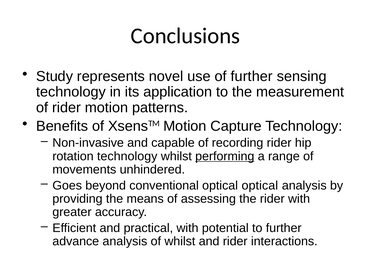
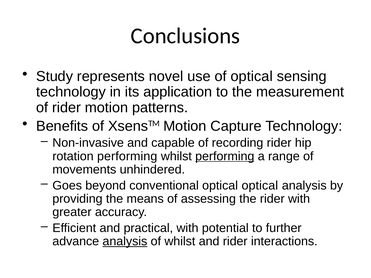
of further: further -> optical (252, 76)
rotation technology: technology -> performing (127, 156)
analysis underline: none -> present (125, 242)
